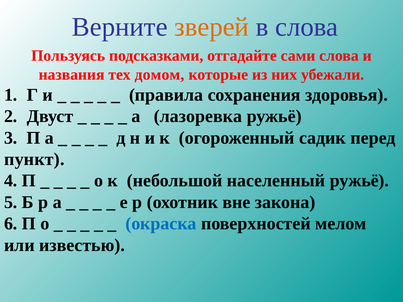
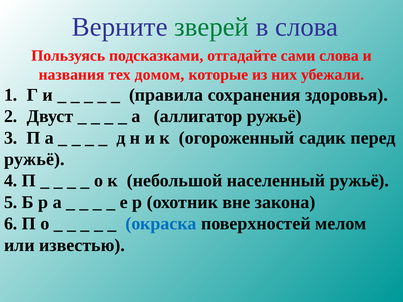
зверей colour: orange -> green (212, 27)
лазоревка: лазоревка -> аллигатор (198, 116)
пункт: пункт -> ружьё (34, 159)
